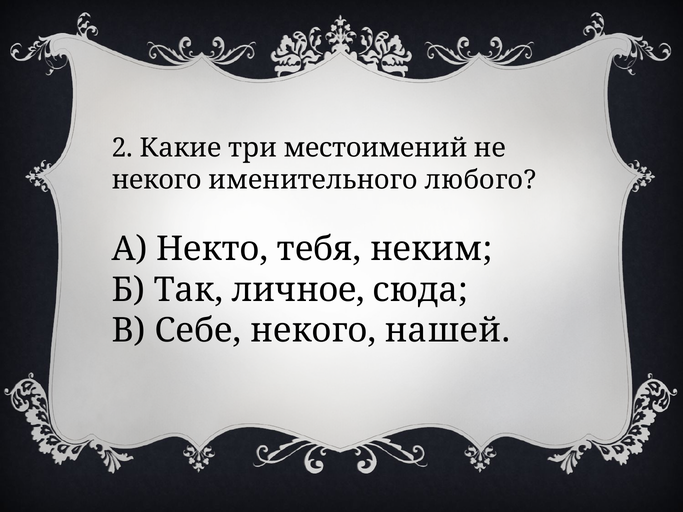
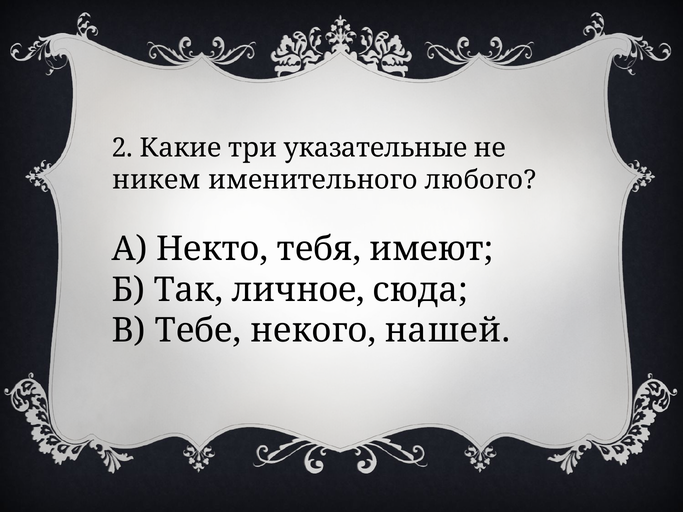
местоимений: местоимений -> указательные (376, 148)
некого: некого -> никем (156, 180)
неким: неким -> имеют (431, 249)
Себе: Себе -> Тебе (198, 331)
